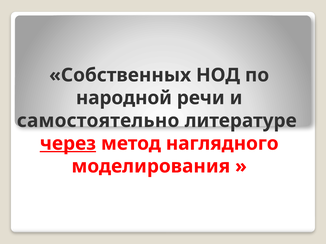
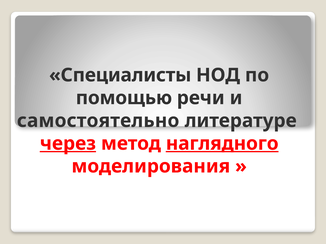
Собственных: Собственных -> Специалисты (120, 75)
народной: народной -> помощью (124, 98)
наглядного underline: none -> present (222, 144)
